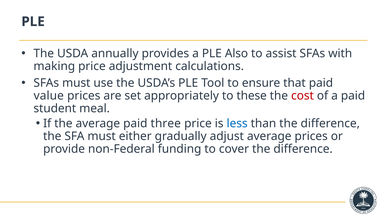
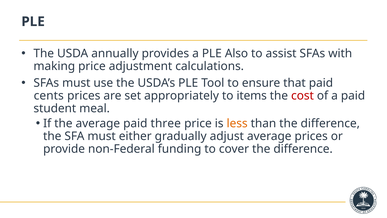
value: value -> cents (49, 96)
these: these -> items (252, 96)
less colour: blue -> orange (237, 123)
